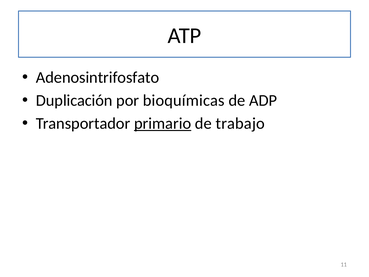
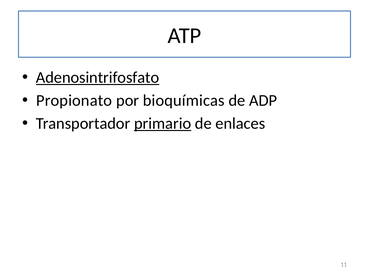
Adenosintrifosfato underline: none -> present (98, 77)
Duplicación: Duplicación -> Propionato (74, 100)
trabajo: trabajo -> enlaces (240, 123)
